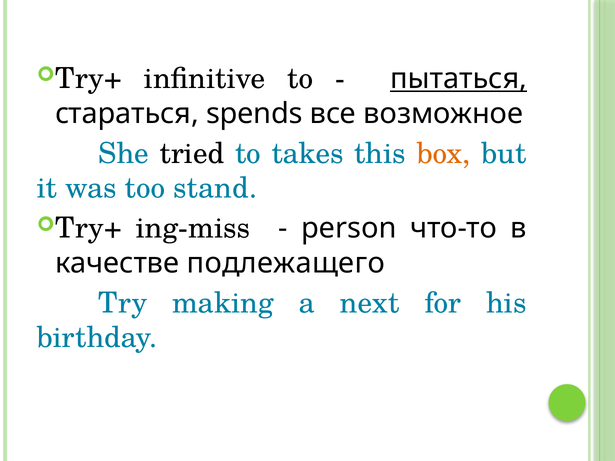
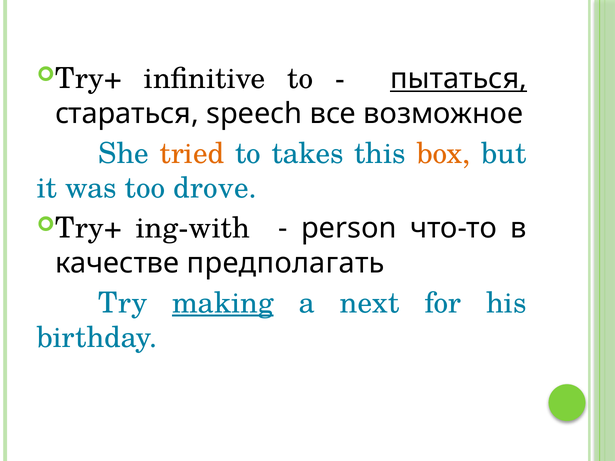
spends: spends -> speech (254, 114)
tried colour: black -> orange (192, 154)
stand: stand -> drove (215, 188)
ing-miss: ing-miss -> ing-with (193, 228)
подлежащего: подлежащего -> предполагать (286, 263)
making underline: none -> present (223, 303)
